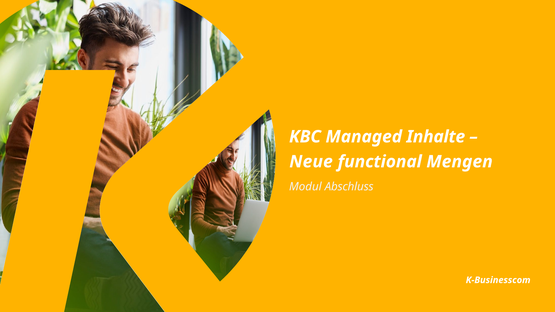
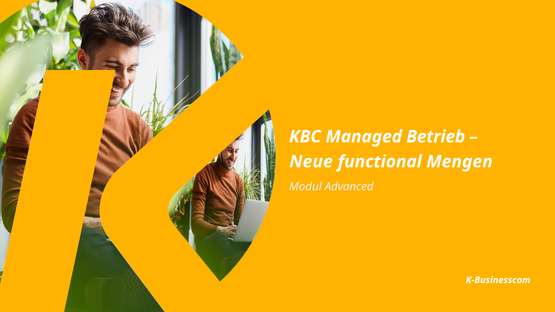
Inhalte: Inhalte -> Betrieb (436, 137)
Abschluss: Abschluss -> Advanced (349, 187)
